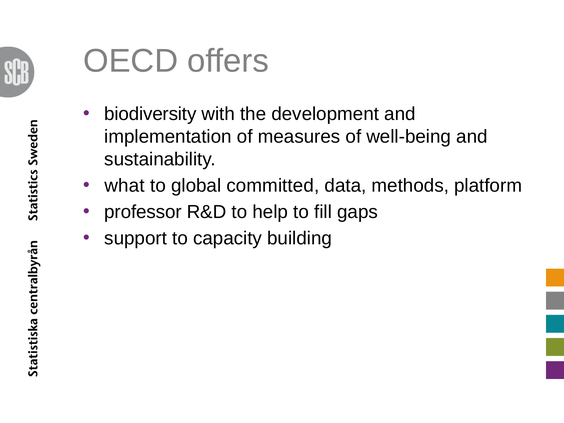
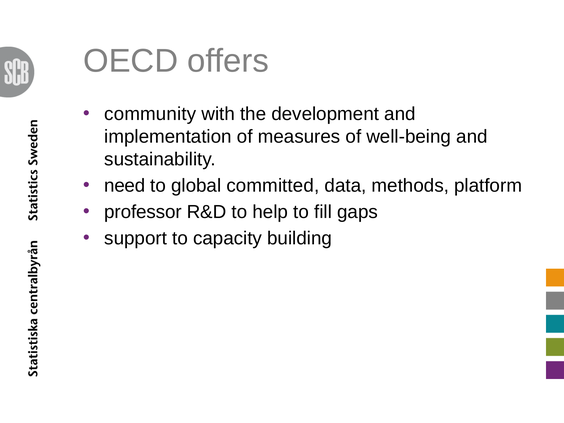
biodiversity: biodiversity -> community (150, 114)
what: what -> need (125, 186)
